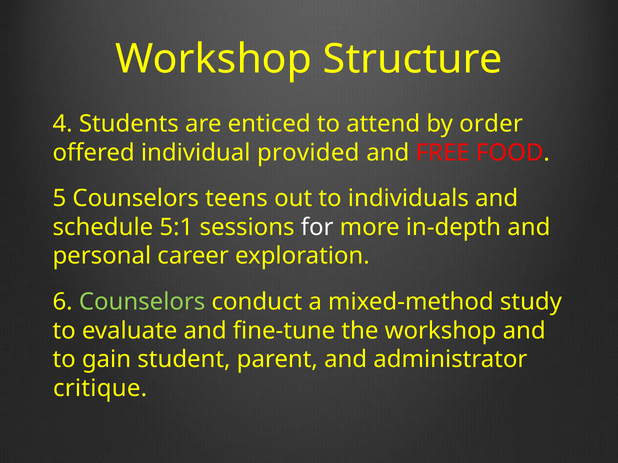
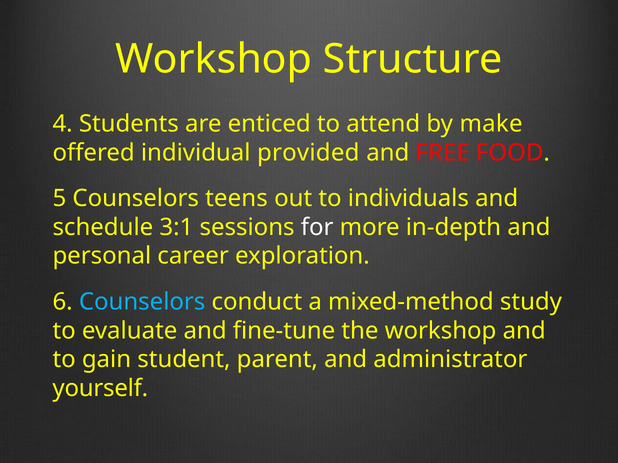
order: order -> make (491, 124)
5:1: 5:1 -> 3:1 (176, 227)
Counselors colour: light green -> light blue (142, 302)
critique: critique -> yourself (100, 389)
